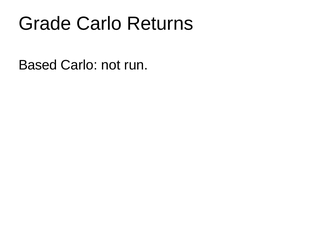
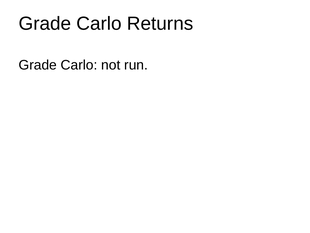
Based: Based -> Grade (38, 65)
